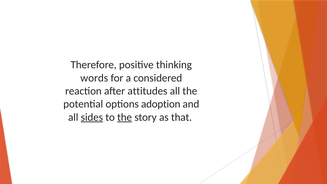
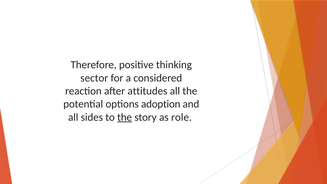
words: words -> sector (94, 78)
sides underline: present -> none (92, 117)
that: that -> role (181, 117)
